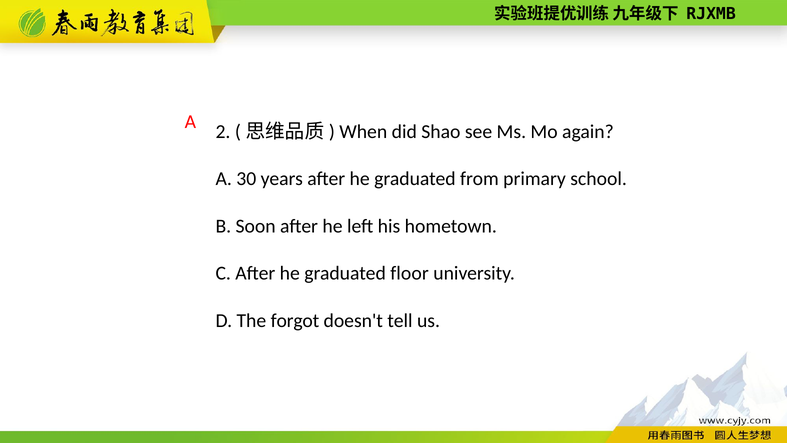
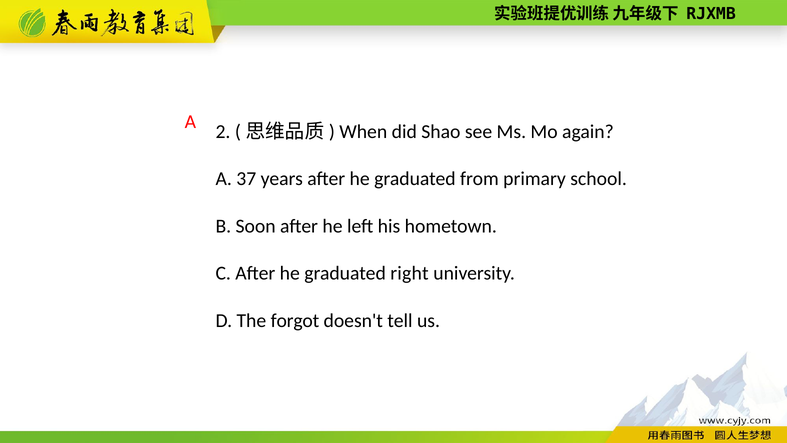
30: 30 -> 37 (246, 179)
floor: floor -> right (409, 273)
